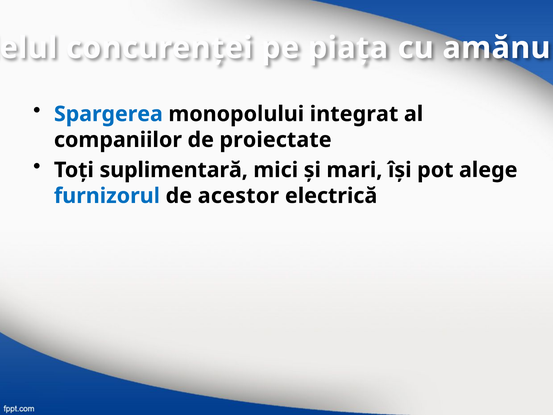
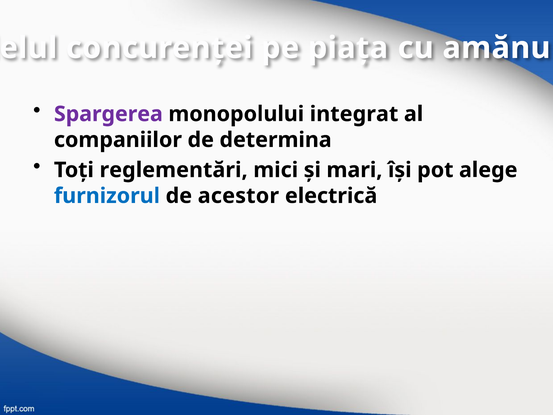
Spargerea colour: blue -> purple (108, 114)
proiectate: proiectate -> determina (276, 140)
suplimentară: suplimentară -> reglementări (174, 170)
